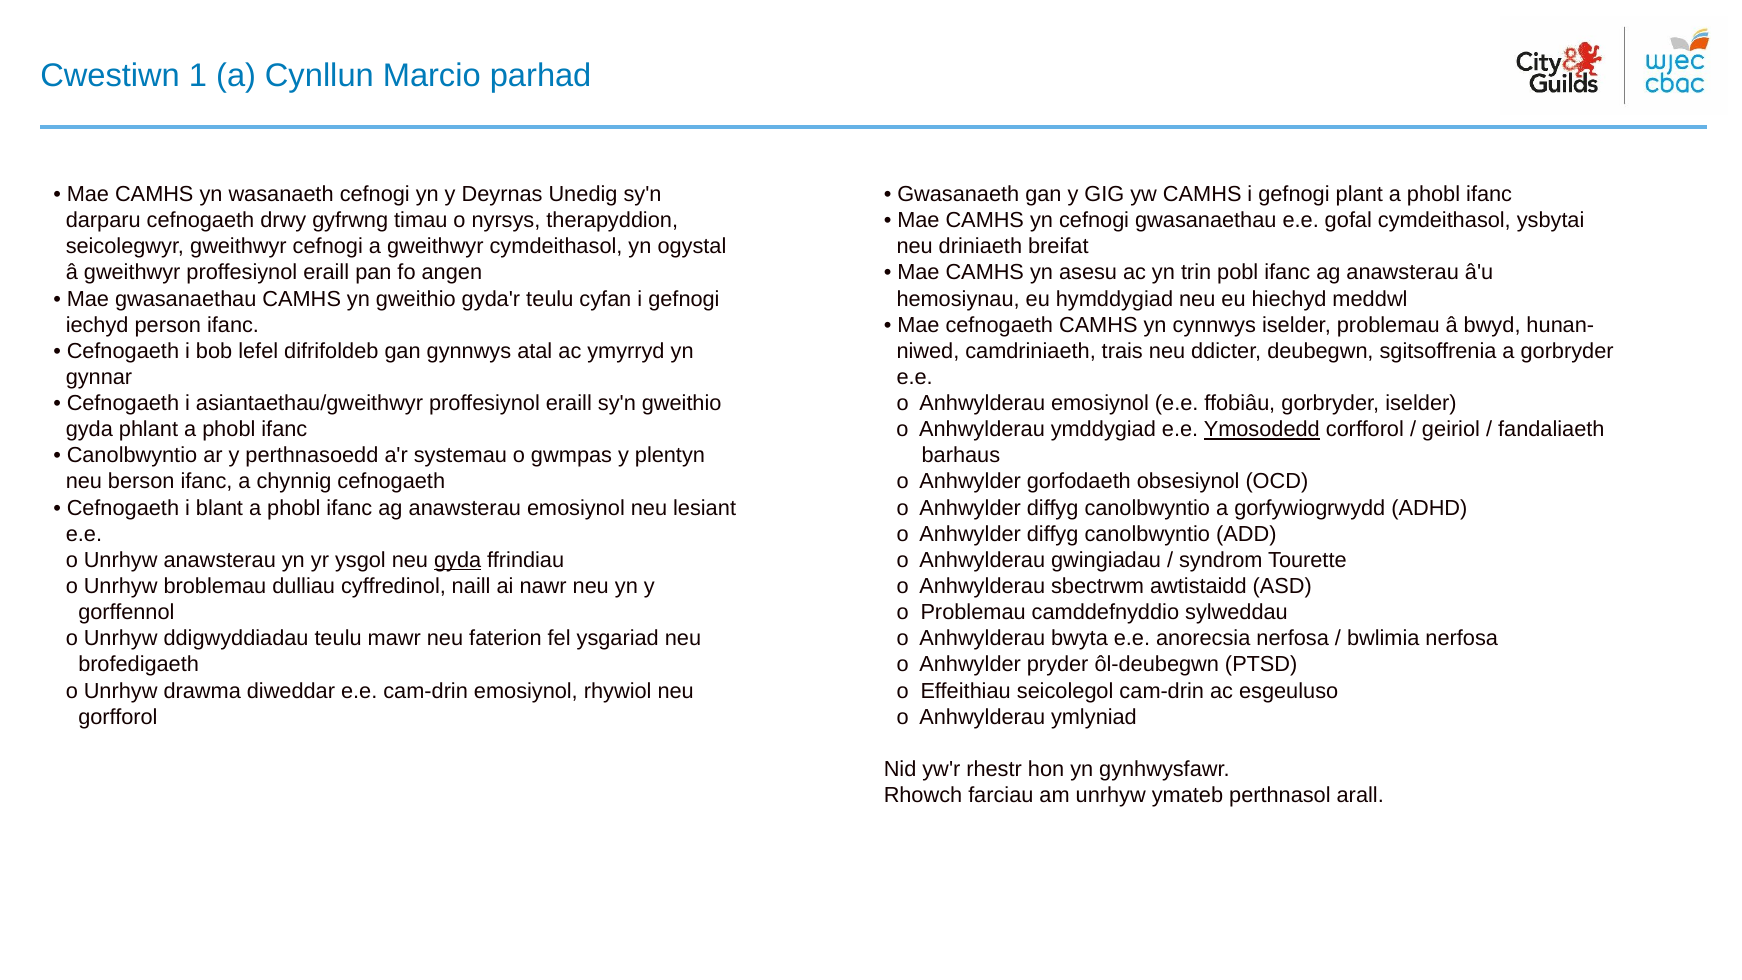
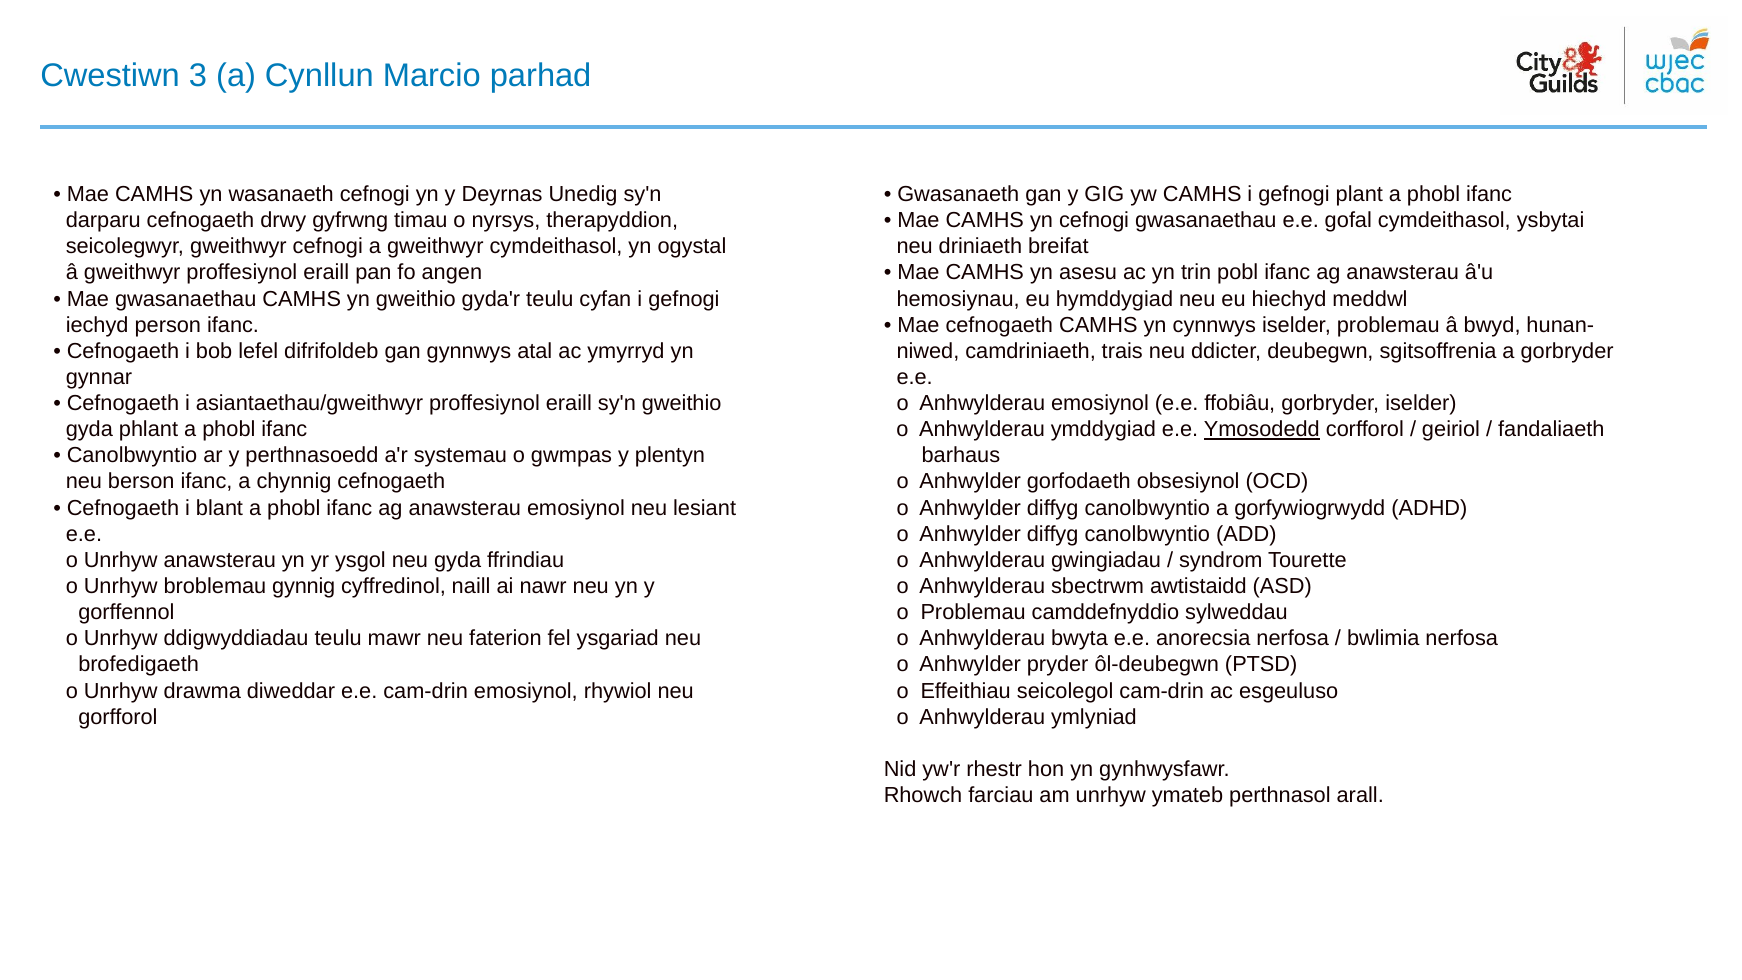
1: 1 -> 3 (198, 76)
gyda underline: present -> none (458, 560)
dulliau: dulliau -> gynnig (304, 586)
